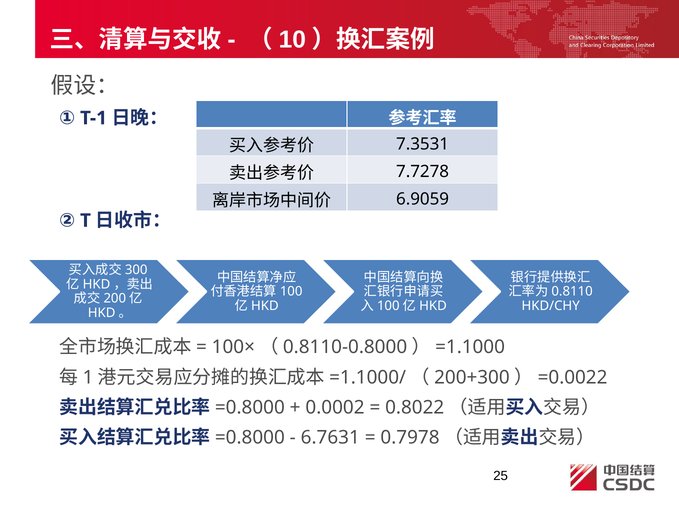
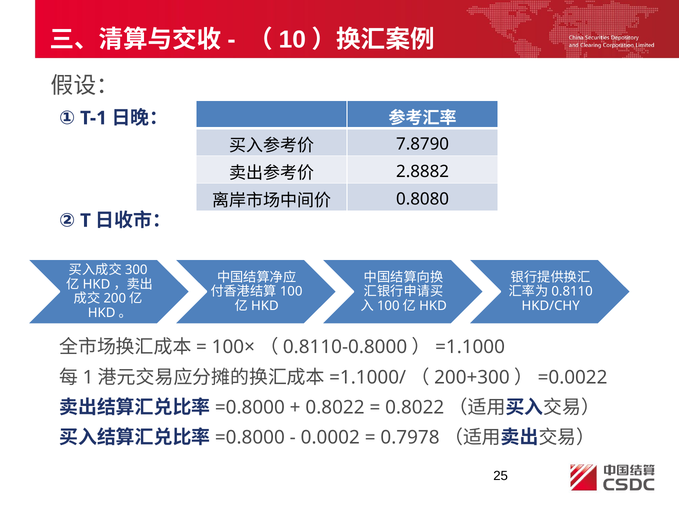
7.3531: 7.3531 -> 7.8790 (423, 144)
7.7278: 7.7278 -> 2.8882 (423, 172)
6.9059: 6.9059 -> 0.8080 (423, 199)
0.0002: 0.0002 -> 0.8022 (335, 408)
6.7631: 6.7631 -> 0.0002 (330, 438)
